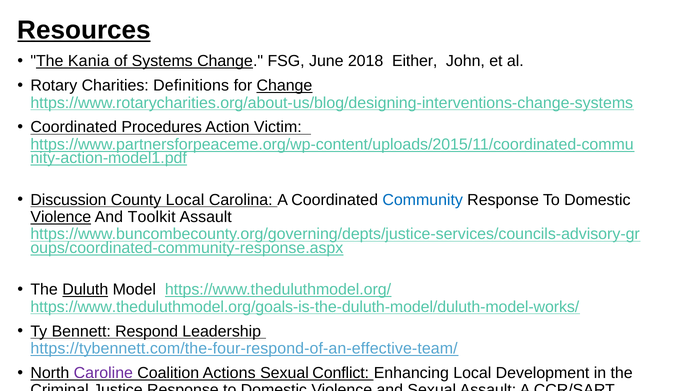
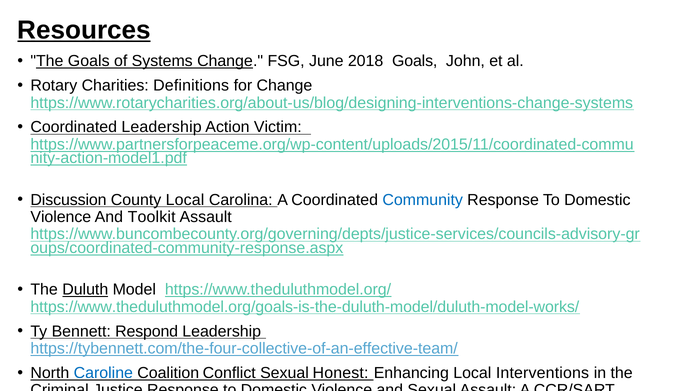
The Kania: Kania -> Goals (89, 61)
2018 Either: Either -> Goals (415, 61)
Change underline: present -> none (284, 86)
Coordinated Procedures: Procedures -> Leadership (162, 127)
Violence underline: present -> none (61, 217)
https://tybennett.com/the-four-respond-of-an-effective-team/: https://tybennett.com/the-four-respond-of-an-effective-team/ -> https://tybennett.com/the-four-collective-of-an-effective-team/ (244, 349)
Caroline colour: purple -> blue (103, 373)
Actions: Actions -> Conflict (229, 373)
Conflict: Conflict -> Honest (341, 373)
Local Development: Development -> Interventions (542, 373)
